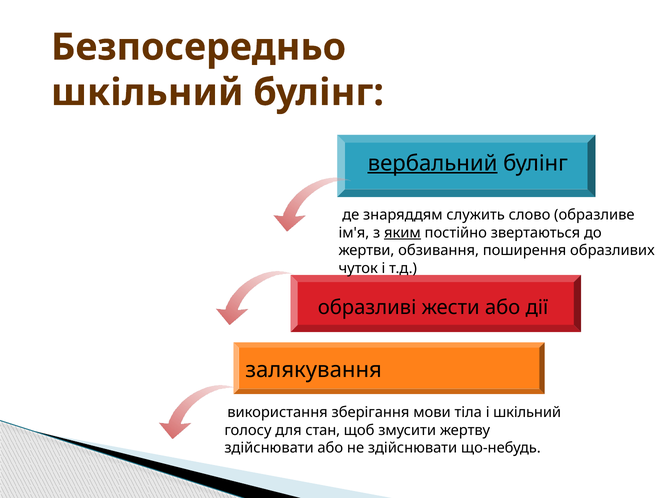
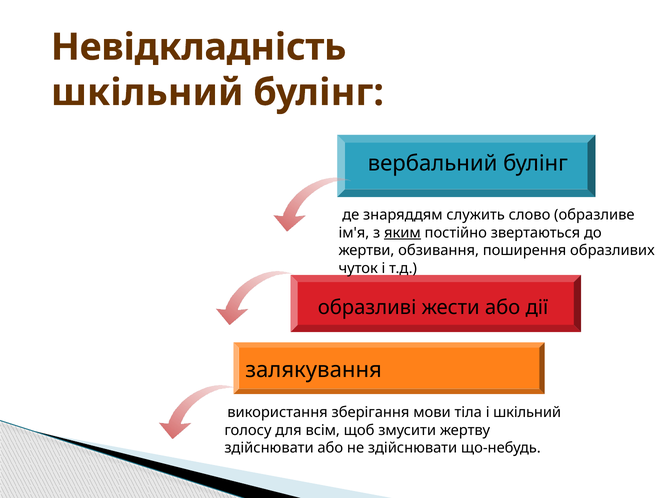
Безпосередньо: Безпосередньо -> Невідкладність (199, 47)
вербальний underline: present -> none (433, 163)
стан: стан -> всім (323, 430)
